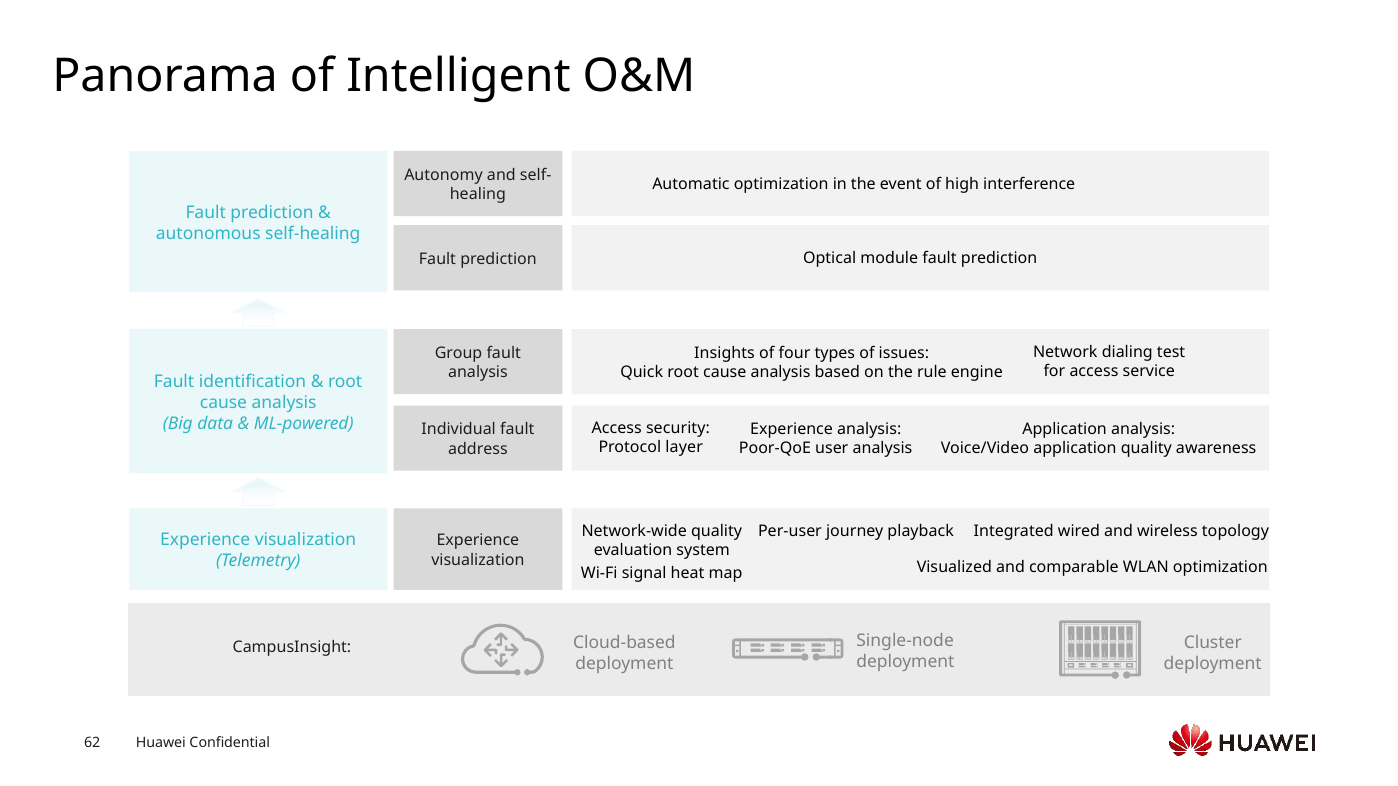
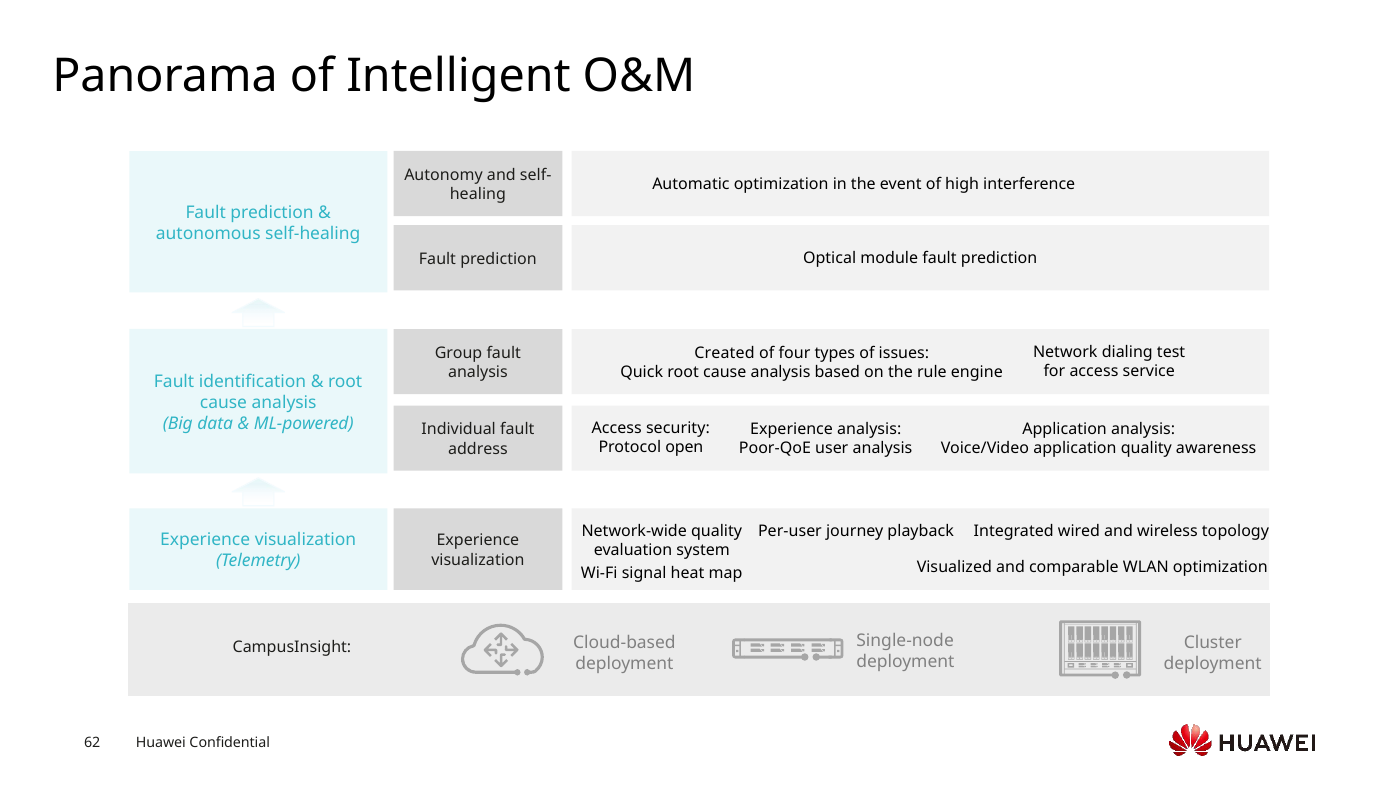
Insights: Insights -> Created (724, 353)
layer: layer -> open (684, 448)
